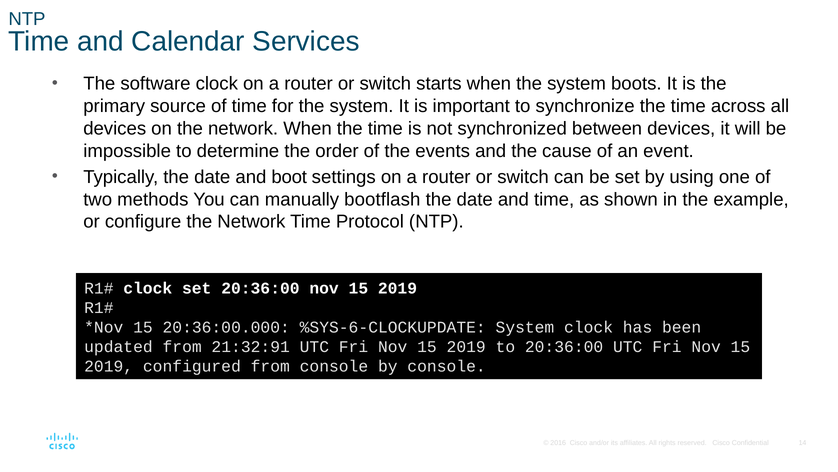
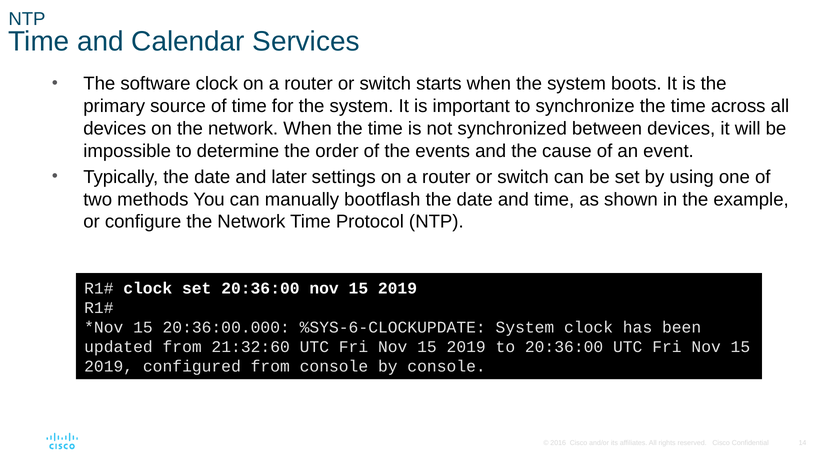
boot: boot -> later (289, 177)
21:32:91: 21:32:91 -> 21:32:60 (251, 346)
